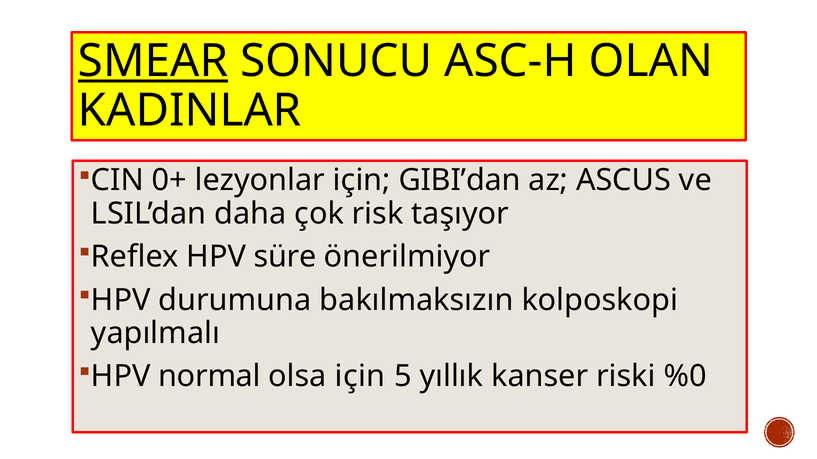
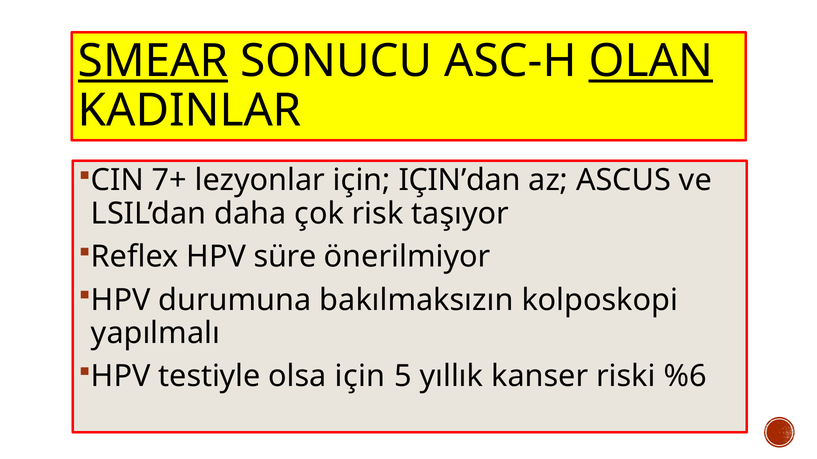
OLAN underline: none -> present (651, 61)
0+: 0+ -> 7+ (169, 181)
GIBI’dan: GIBI’dan -> IÇIN’dan (460, 181)
normal: normal -> testiyle (209, 377)
%0: %0 -> %6 (685, 377)
